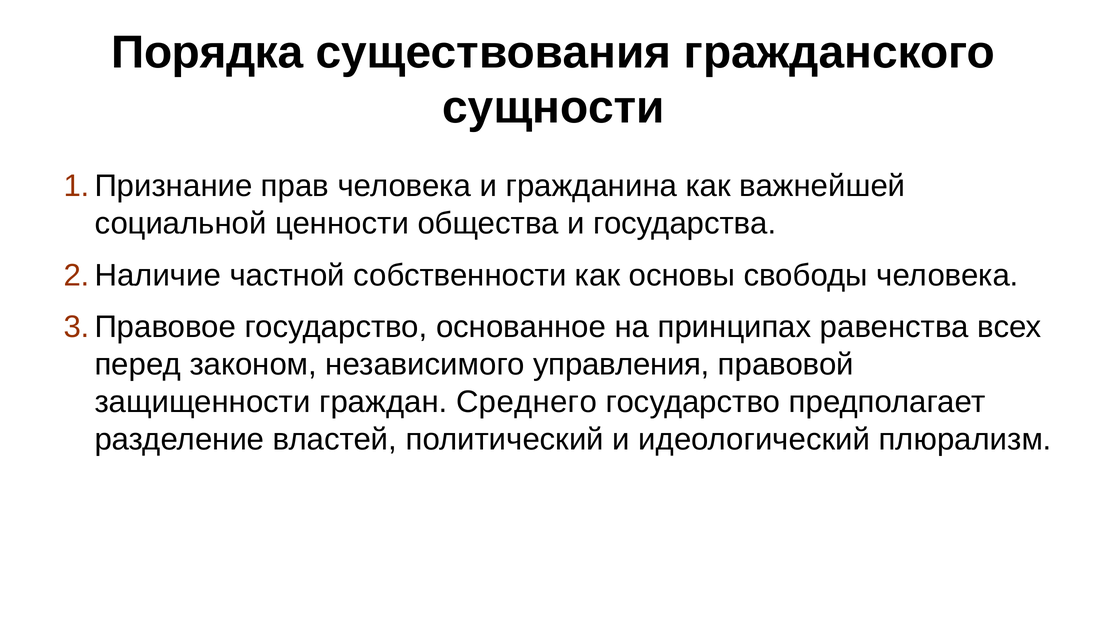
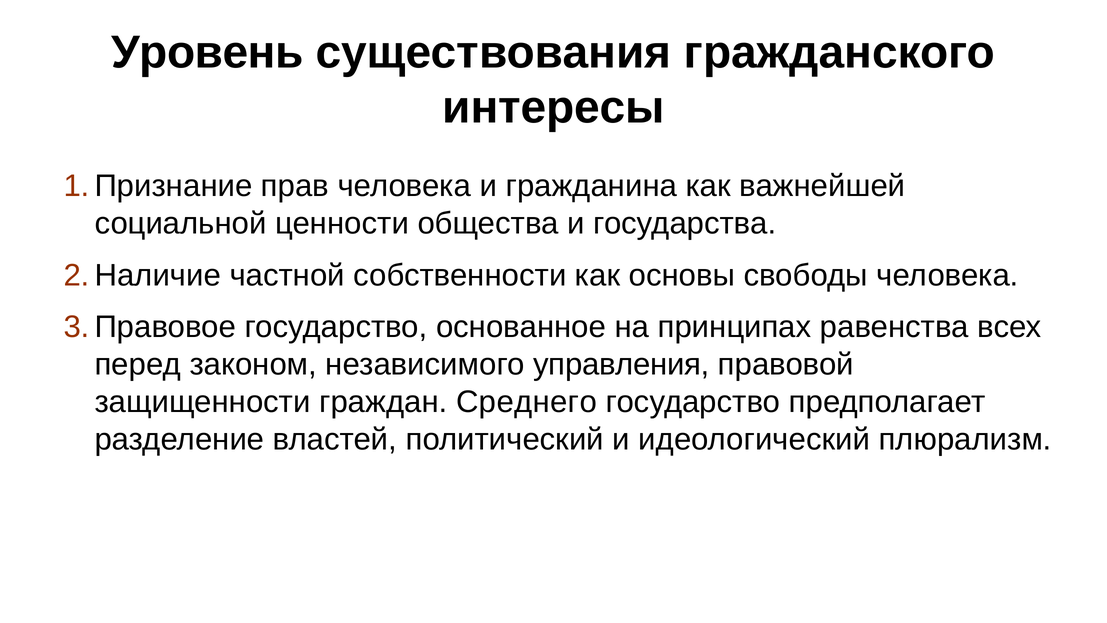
Порядка: Порядка -> Уровень (207, 52)
сущности: сущности -> интересы (553, 108)
